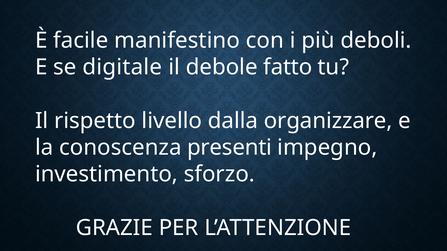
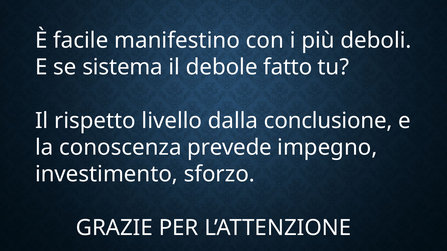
digitale: digitale -> sistema (123, 67)
organizzare: organizzare -> conclusione (328, 121)
presenti: presenti -> prevede (230, 148)
